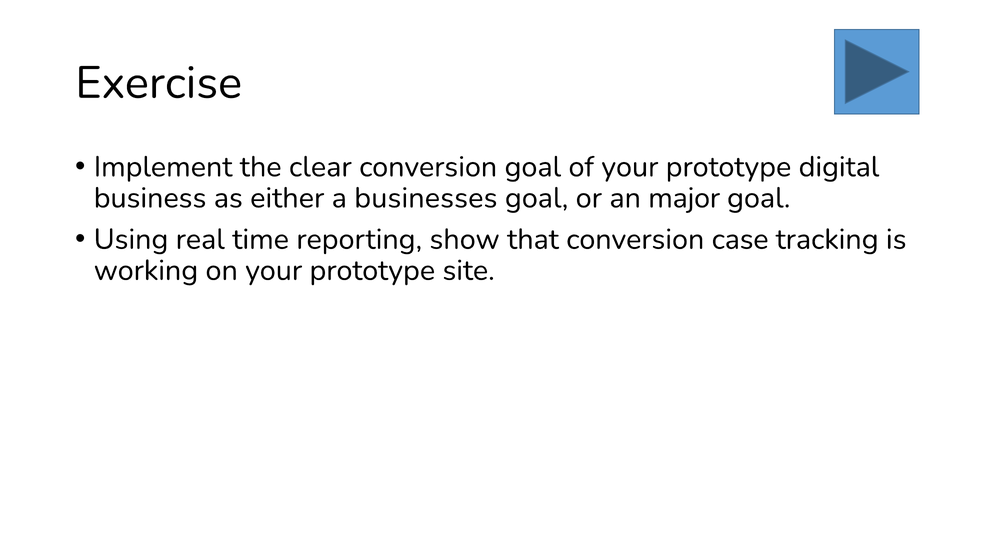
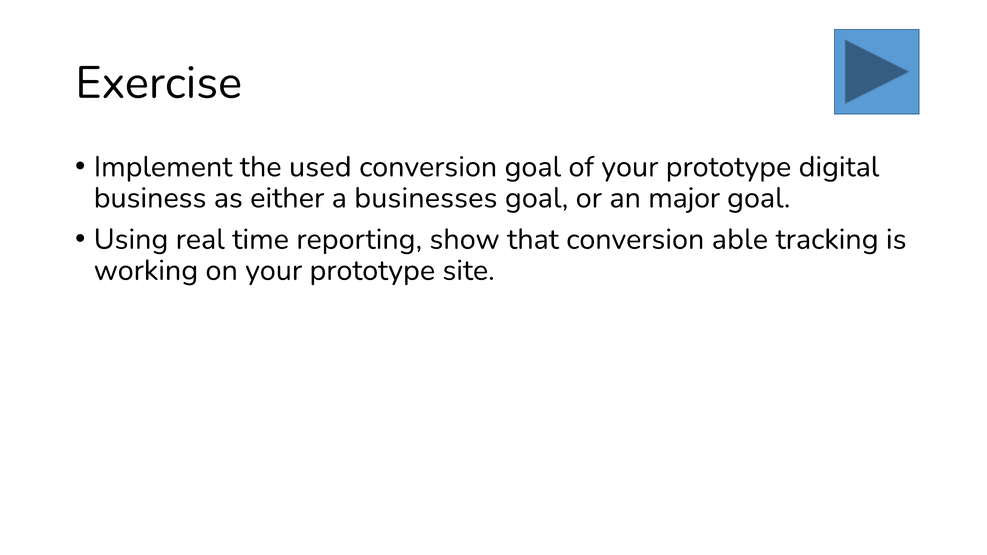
clear: clear -> used (320, 167)
case: case -> able (740, 239)
